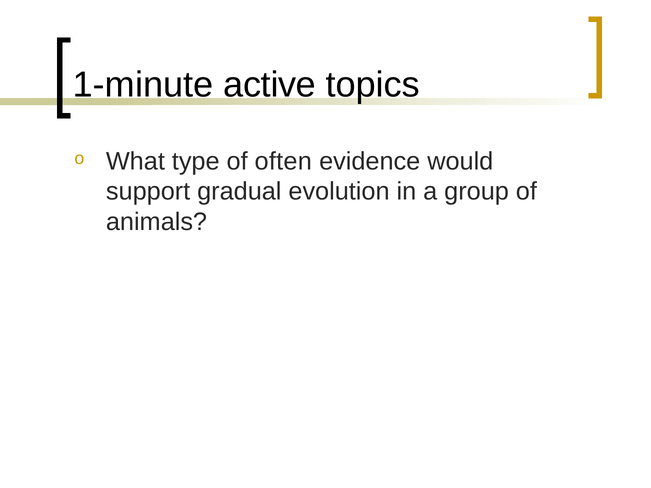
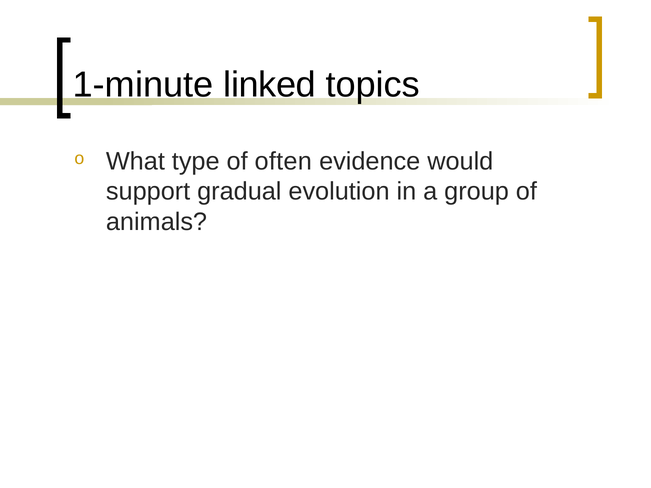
active: active -> linked (270, 85)
